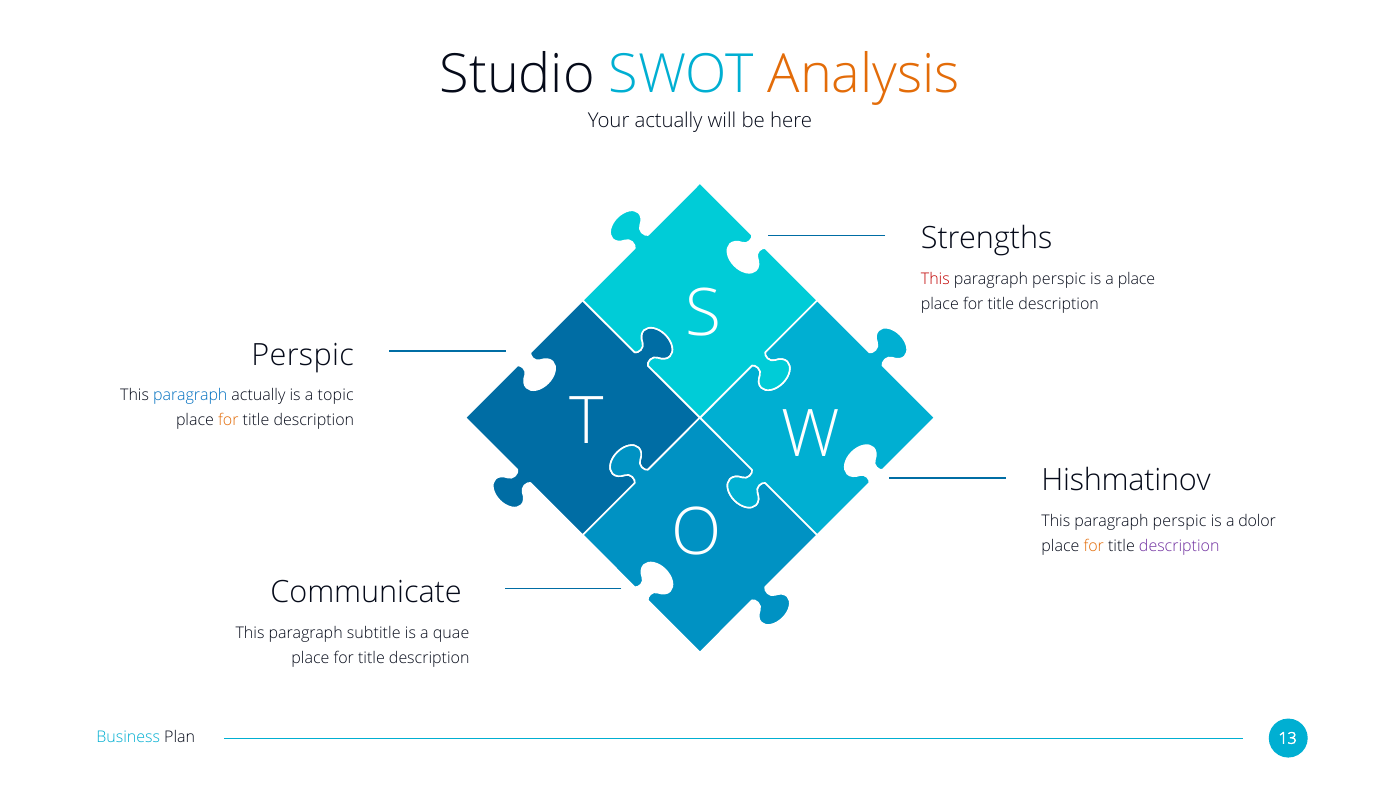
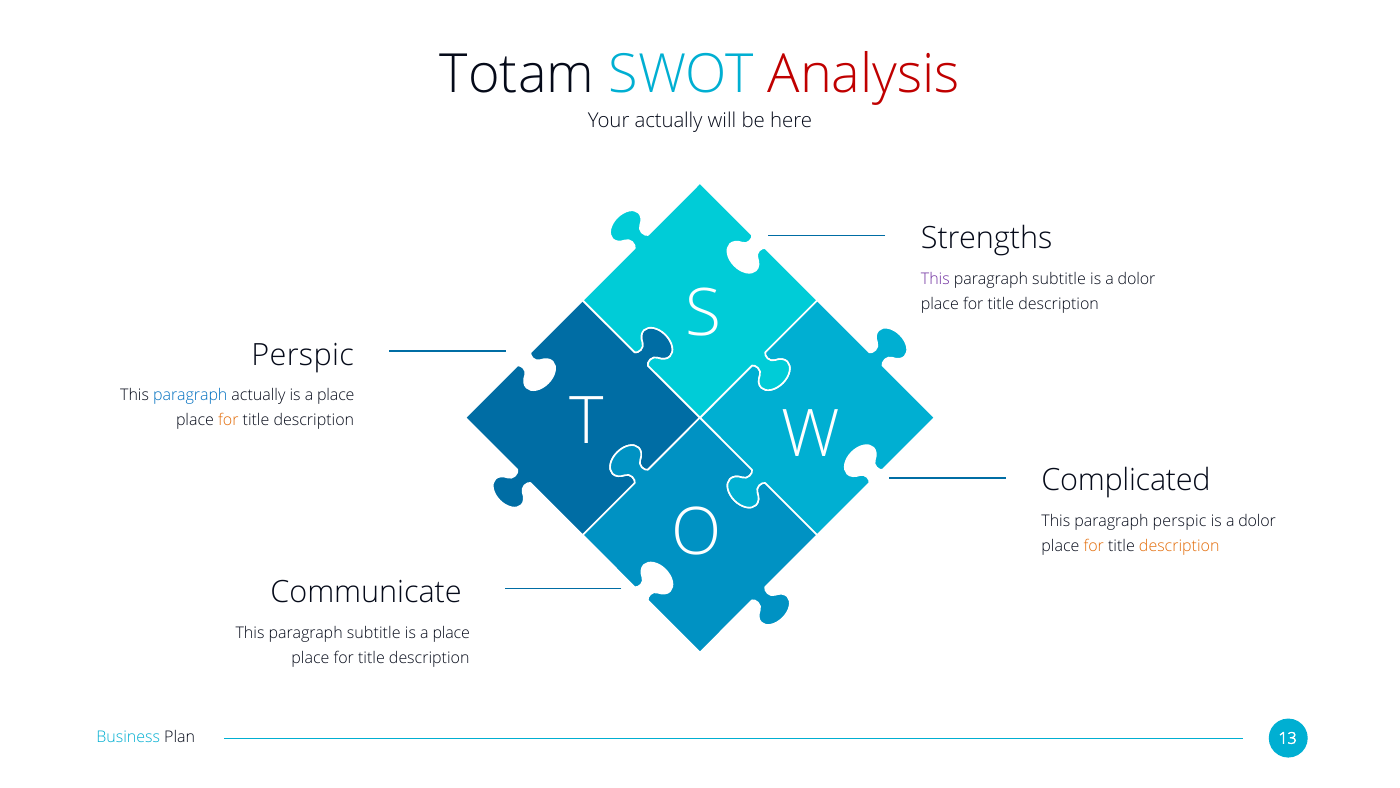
Studio: Studio -> Totam (517, 74)
Analysis colour: orange -> red (864, 74)
This colour: red -> purple (935, 279)
perspic: perspic -> subtitle (1059, 279)
place: place -> dolor (1136, 279)
actually is a topic: topic -> place (336, 395)
Hishmatinov: Hishmatinov -> Complicated (1126, 480)
description colour: purple -> orange (1179, 546)
quae: quae -> place (451, 632)
